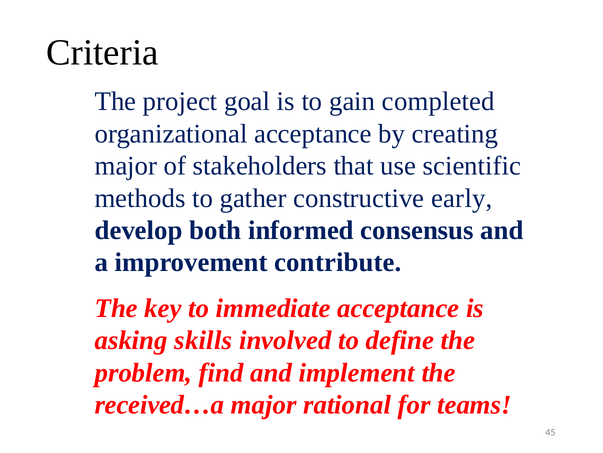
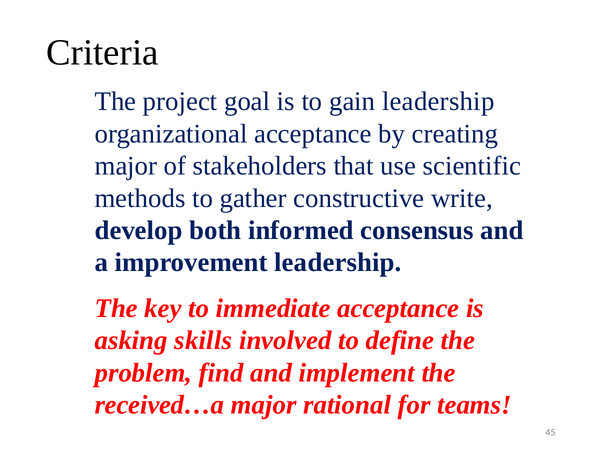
gain completed: completed -> leadership (438, 101)
early: early -> write (462, 198)
improvement contribute: contribute -> leadership (338, 262)
